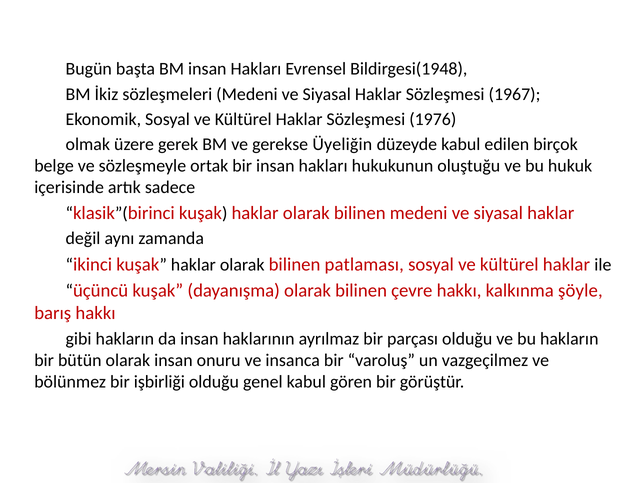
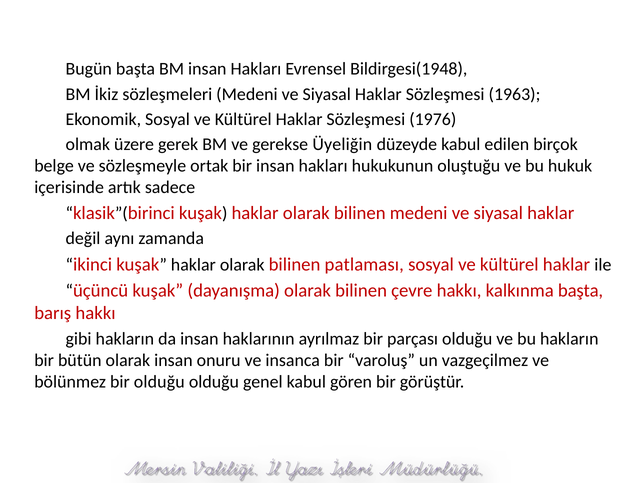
1967: 1967 -> 1963 (515, 94)
kalkınma şöyle: şöyle -> başta (581, 290)
bir işbirliği: işbirliği -> olduğu (159, 381)
